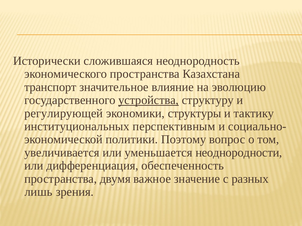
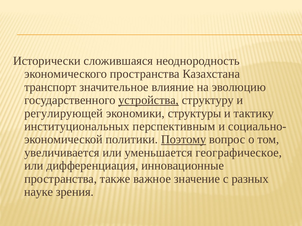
Поэтому underline: none -> present (184, 140)
неоднородности: неоднородности -> географическое (239, 153)
обеспеченность: обеспеченность -> инновационные (183, 166)
двумя: двумя -> также (115, 179)
лишь: лишь -> науке (39, 192)
